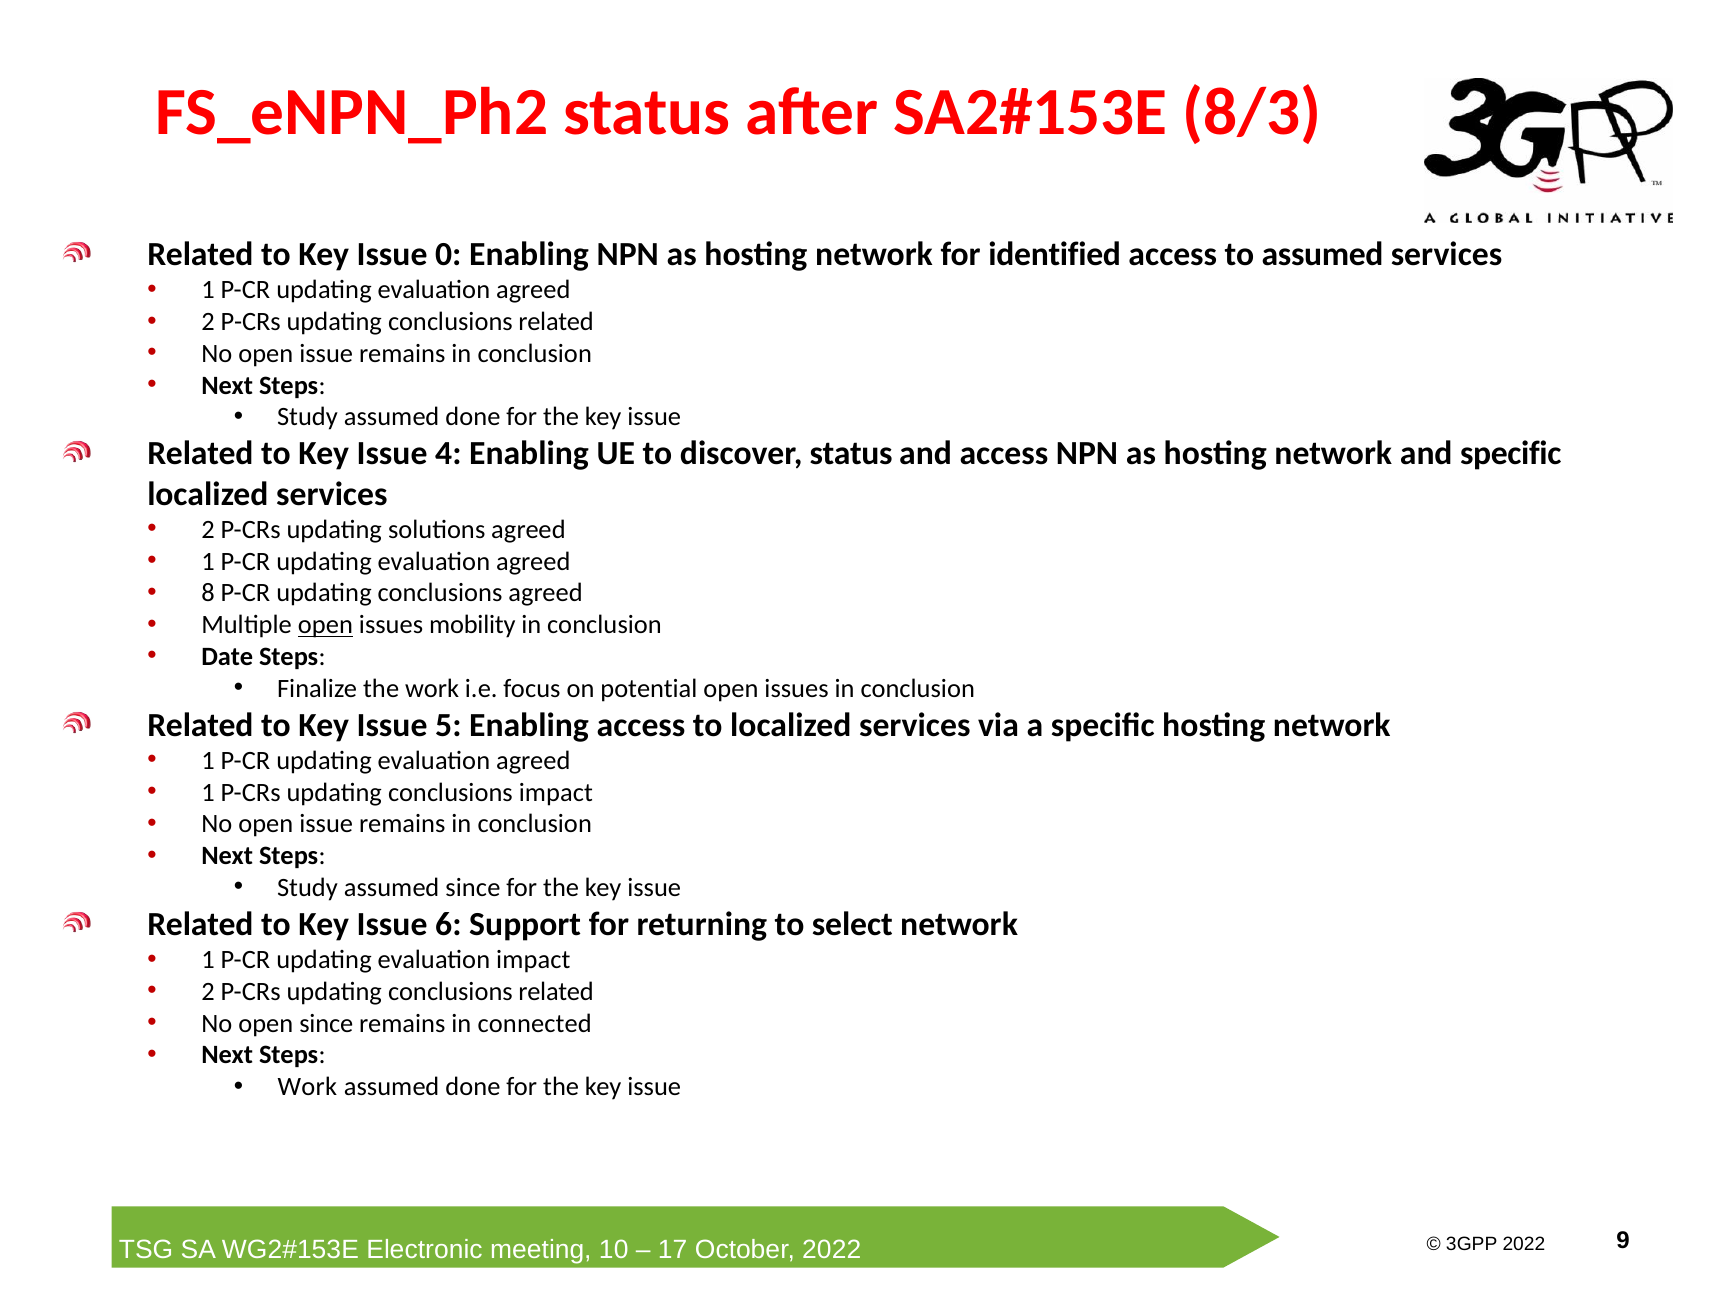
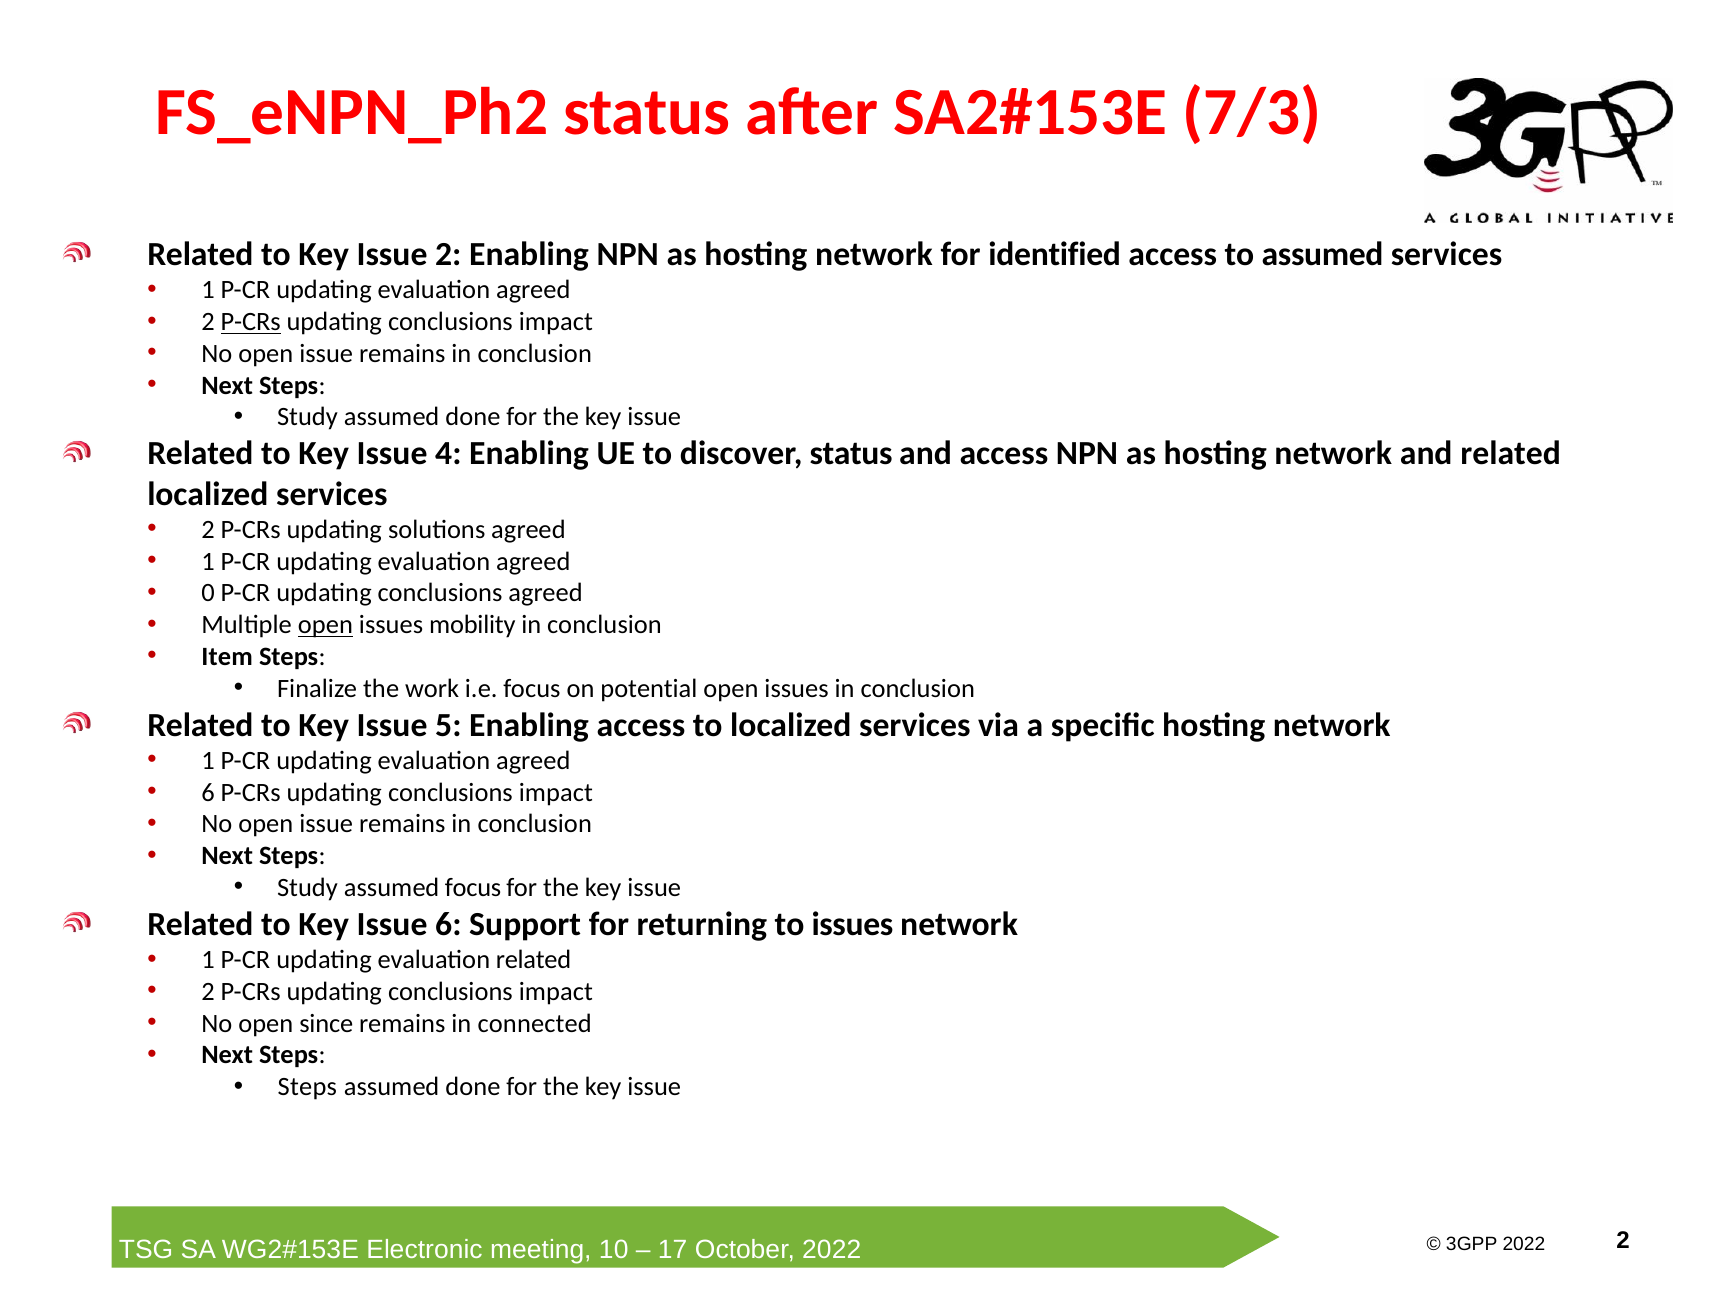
8/3: 8/3 -> 7/3 (1252, 112)
Issue 0: 0 -> 2 (448, 255)
P-CRs underline: none -> present (251, 322)
related: related -> impact (556, 322)
and specific: specific -> related (1511, 454)
8: 8 -> 0 (208, 593)
Date: Date -> Item (227, 657)
1: 1 -> 6 (208, 793)
assumed since: since -> focus (473, 888)
to select: select -> issues (852, 924)
evaluation impact: impact -> related (534, 960)
related: related -> impact (556, 992)
Work: Work -> Steps (307, 1087)
9: 9 -> 2 (1623, 1241)
